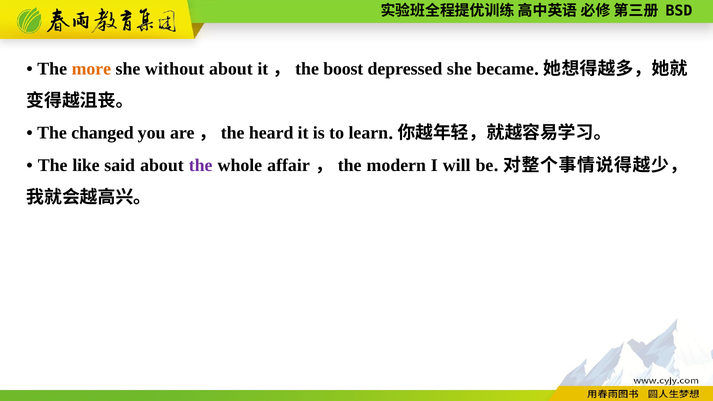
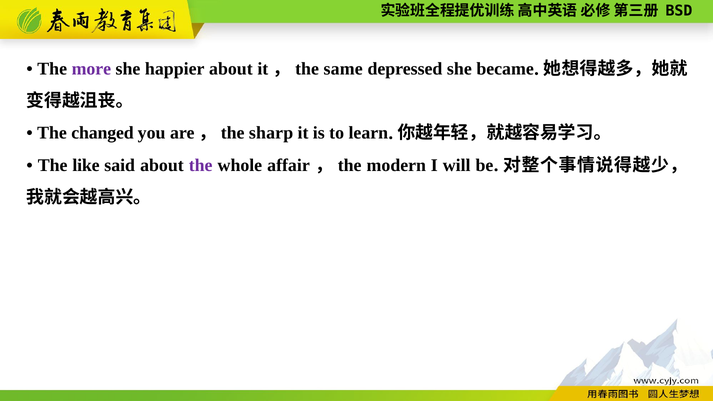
more colour: orange -> purple (91, 69)
without: without -> happier (175, 69)
boost: boost -> same (343, 69)
heard: heard -> sharp (271, 133)
